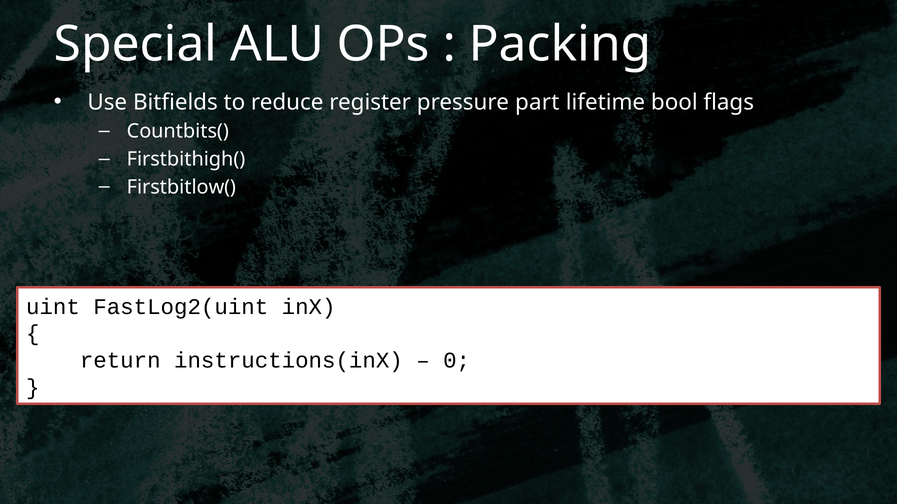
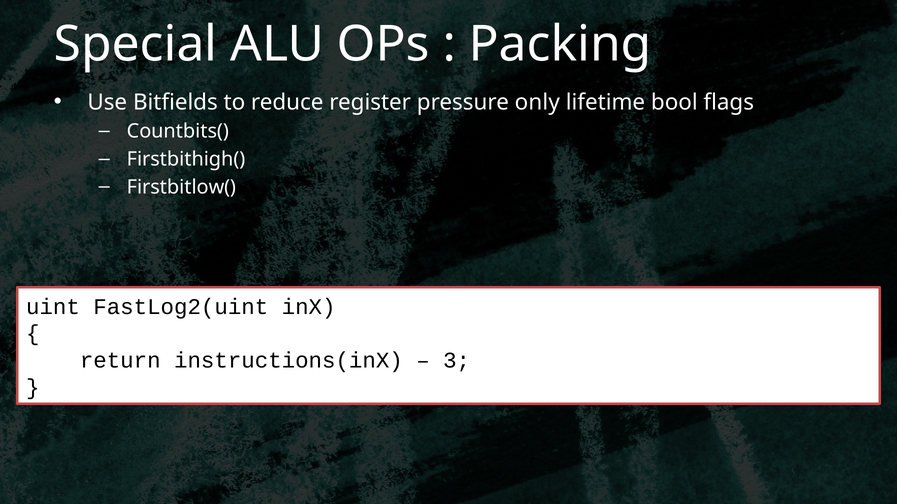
part: part -> only (537, 102)
0: 0 -> 3 (457, 361)
